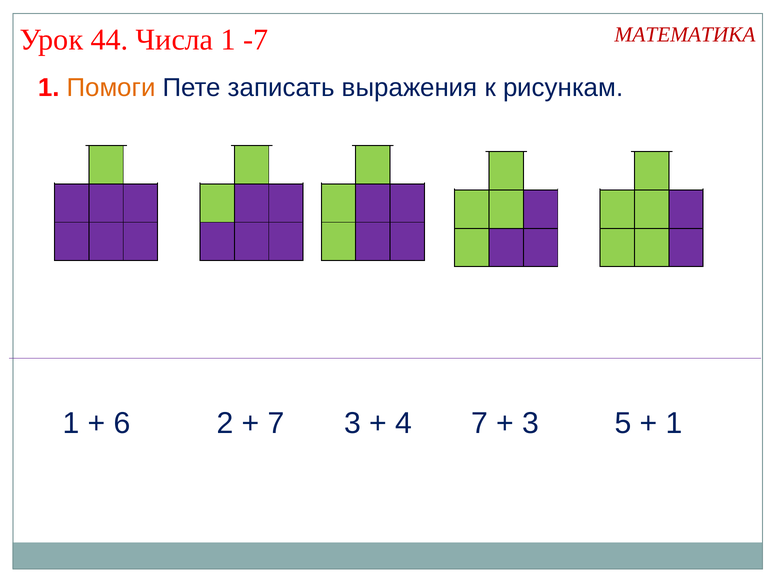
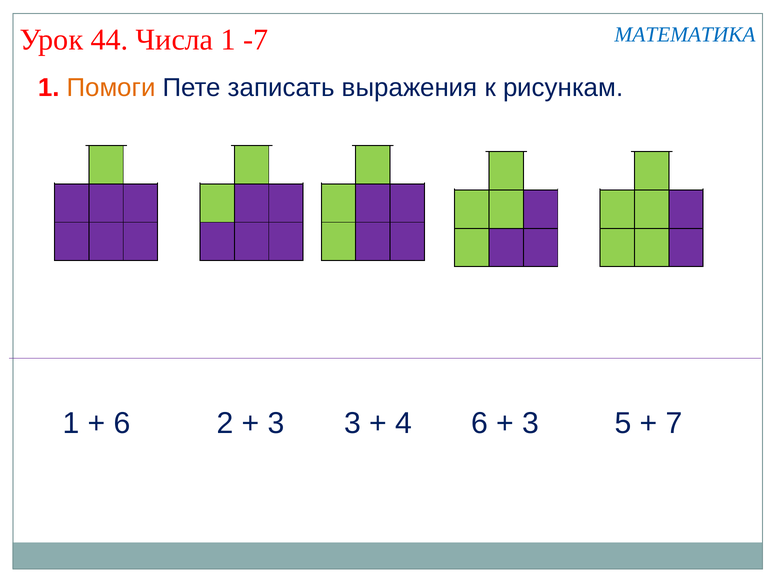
МАТЕМАТИКА colour: red -> blue (685, 34)
7: 7 -> 3 (276, 423)
4 7: 7 -> 6 (480, 423)
1: 1 -> 7 (674, 423)
